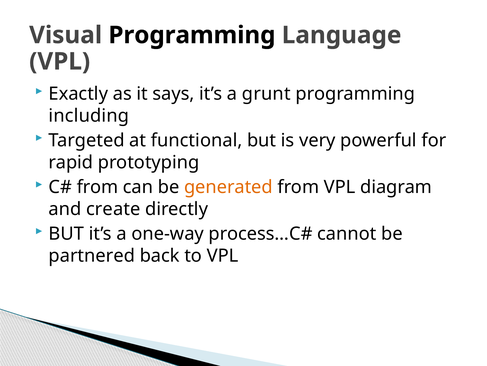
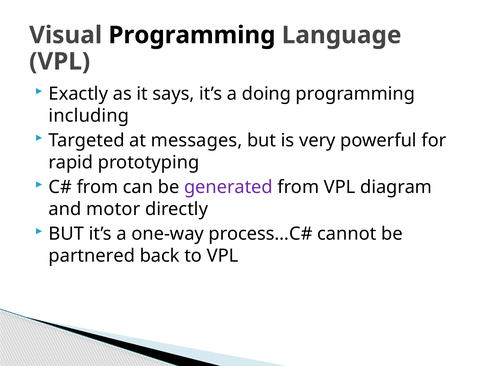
grunt: grunt -> doing (266, 94)
functional: functional -> messages (197, 140)
generated colour: orange -> purple (228, 187)
create: create -> motor (113, 209)
